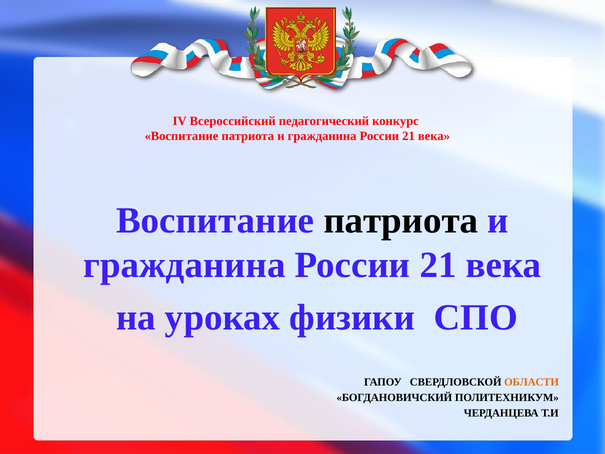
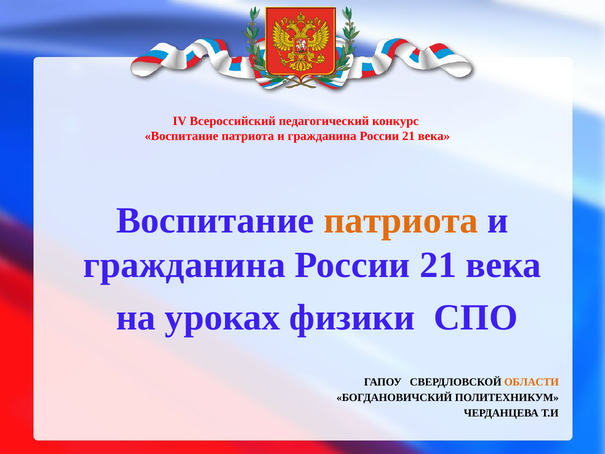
патриота colour: black -> orange (401, 220)
